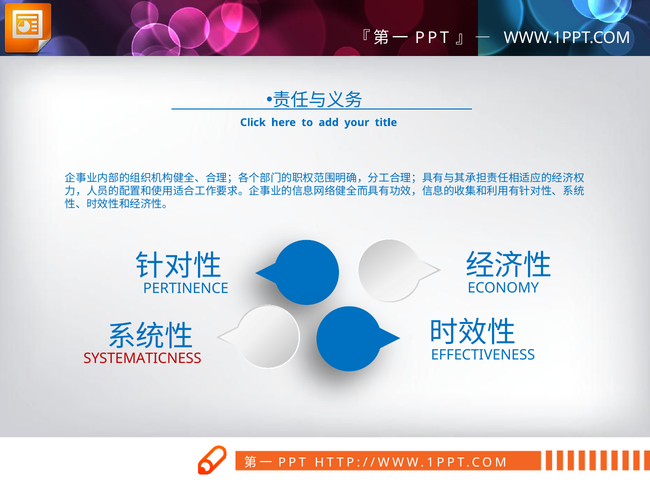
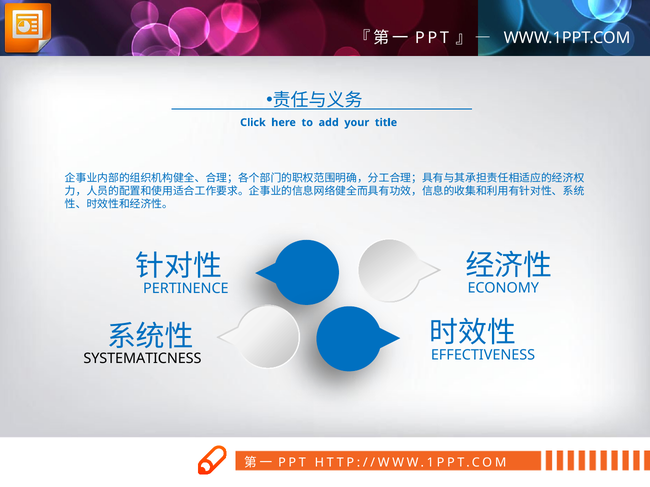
SYSTEMATICNESS colour: red -> black (142, 359)
